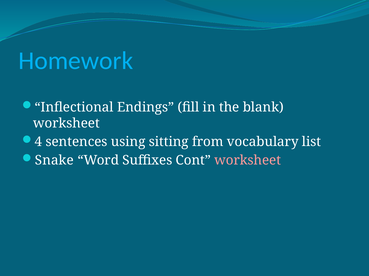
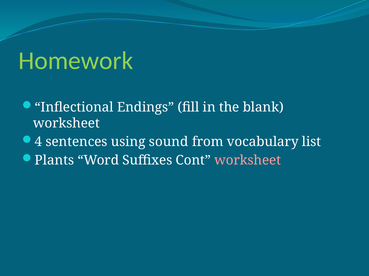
Homework colour: light blue -> light green (76, 61)
sitting: sitting -> sound (169, 142)
Snake: Snake -> Plants (54, 161)
